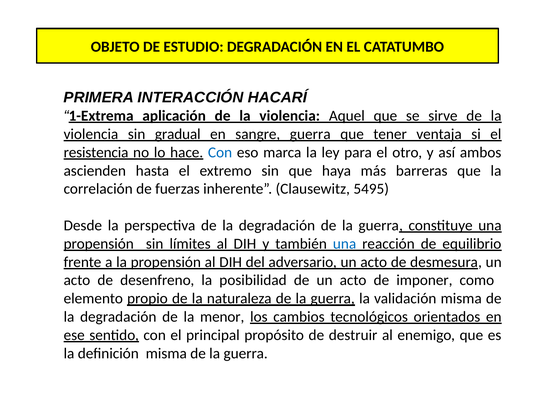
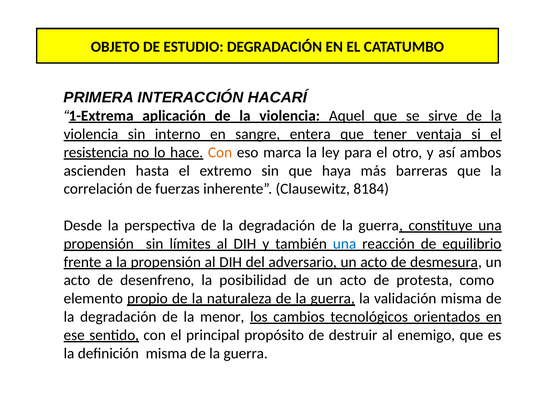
gradual: gradual -> interno (178, 134)
sangre guerra: guerra -> entera (310, 134)
Con colour: blue -> orange (220, 152)
5495: 5495 -> 8184 (371, 189)
imponer: imponer -> protesta (424, 280)
